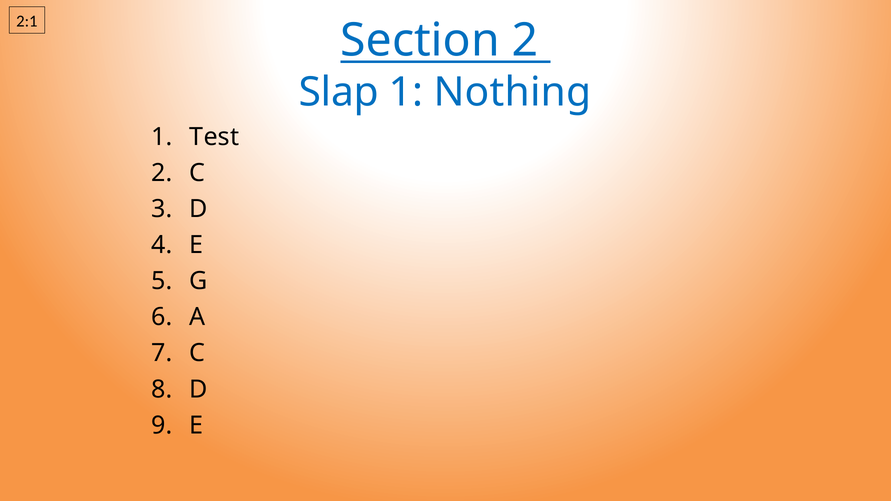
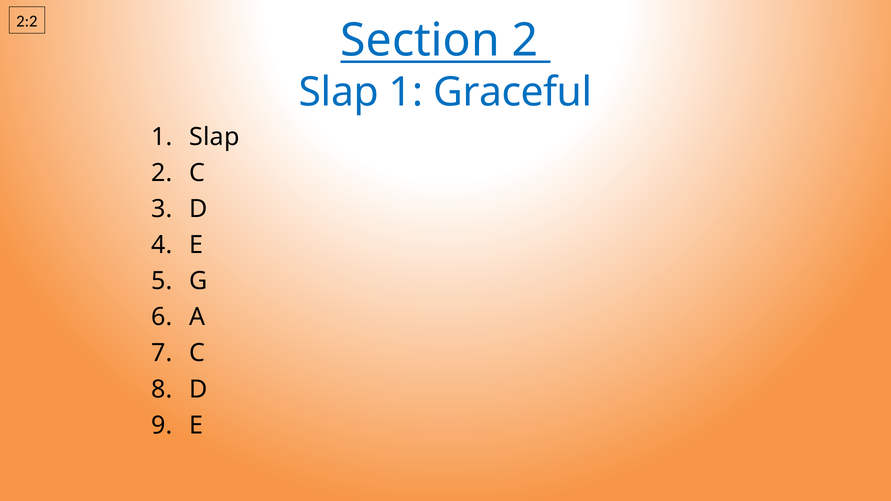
2:1: 2:1 -> 2:2 (27, 21)
Nothing: Nothing -> Graceful (513, 93)
1 Test: Test -> Slap (214, 137)
